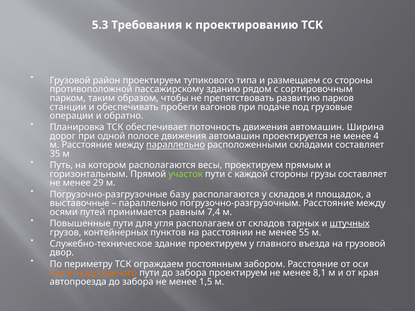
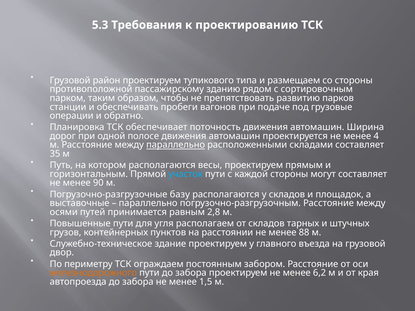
участок colour: light green -> light blue (186, 174)
грузы: грузы -> могут (323, 174)
29: 29 -> 90 (98, 183)
7,4: 7,4 -> 2,8 (214, 212)
штучных underline: present -> none (350, 224)
55: 55 -> 88 (304, 232)
8,1: 8,1 -> 6,2 (319, 273)
